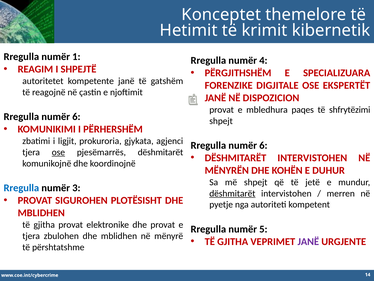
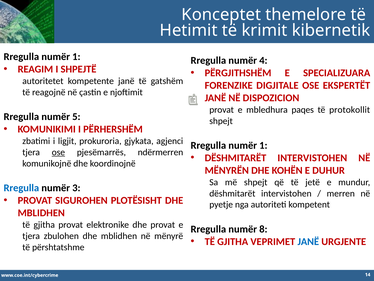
shfrytëzimi: shfrytëzimi -> protokollit (350, 110)
6: 6 -> 5 (76, 117)
6: 6 -> 1 (263, 145)
pjesëmarrës dëshmitarët: dëshmitarët -> ndërmerren (160, 152)
dëshmitarët underline: present -> none (232, 193)
5: 5 -> 8 (263, 229)
JANË colour: purple -> blue (308, 241)
